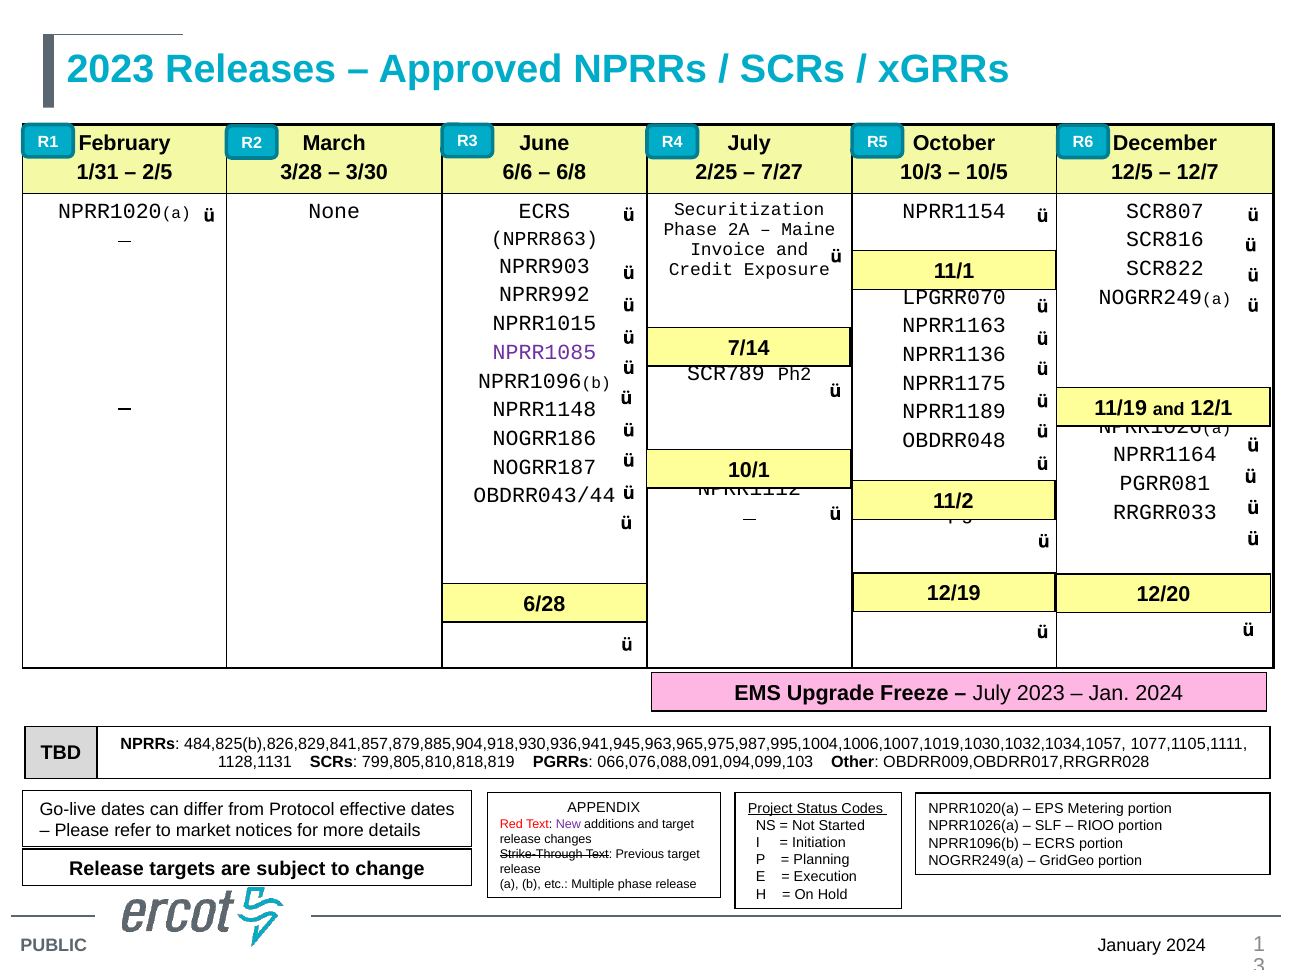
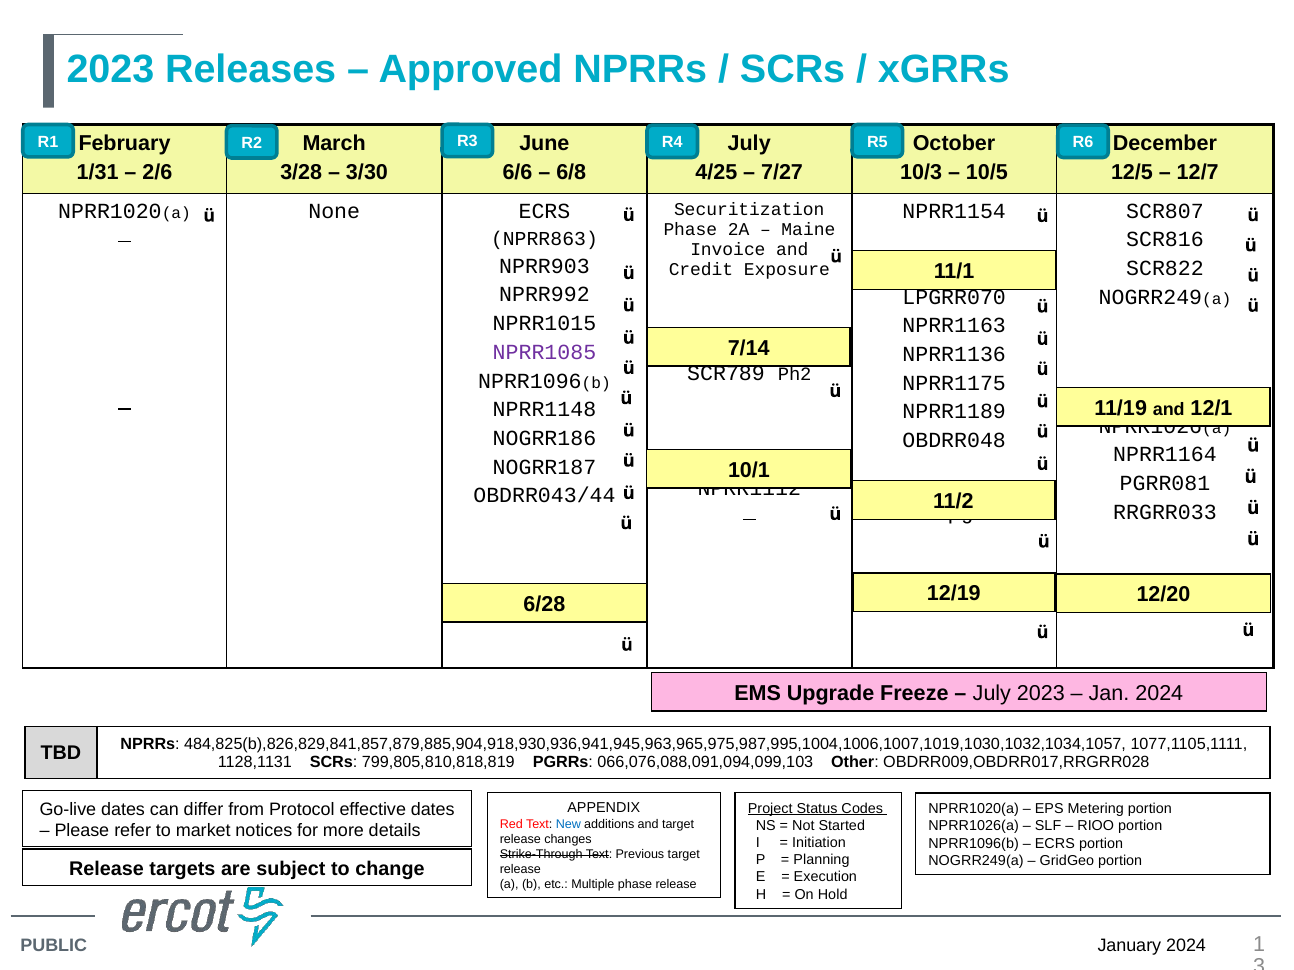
2/5: 2/5 -> 2/6 (157, 172)
2/25: 2/25 -> 4/25 (716, 172)
New colour: purple -> blue (568, 825)
